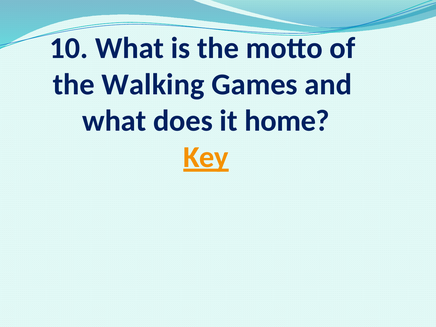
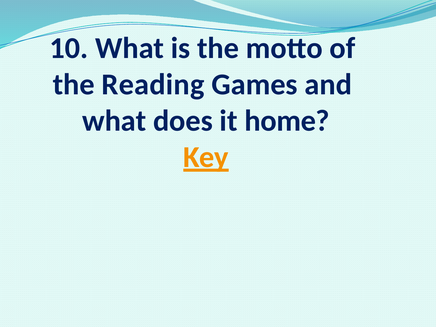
Walking: Walking -> Reading (153, 84)
